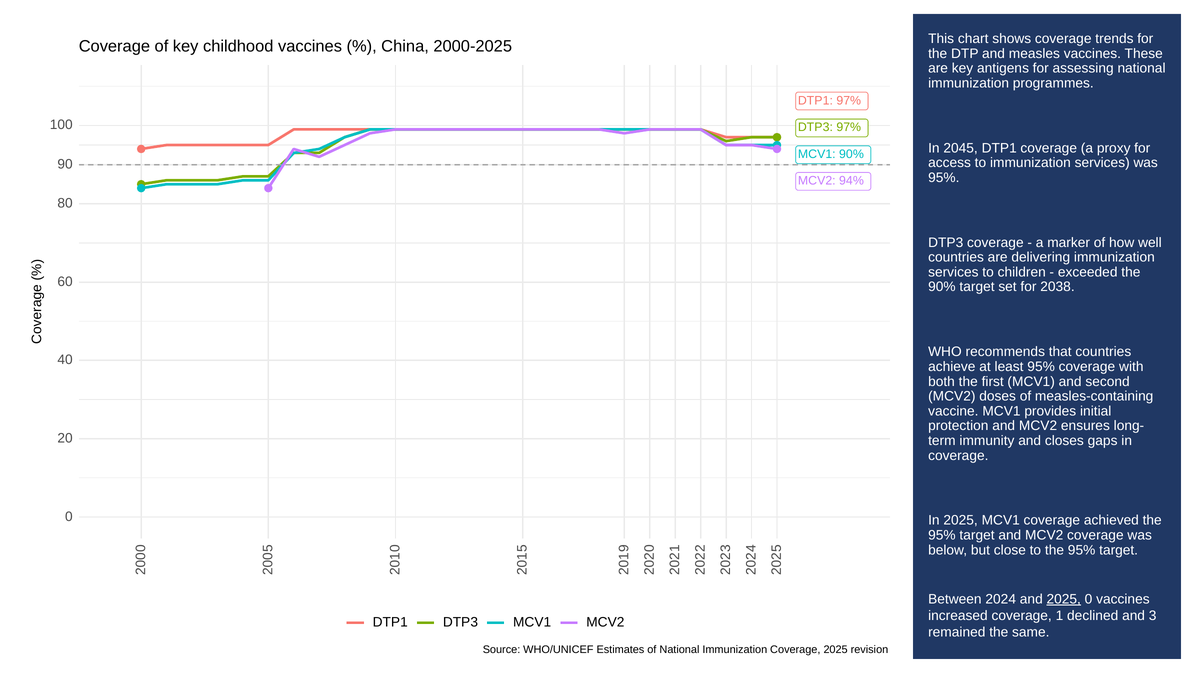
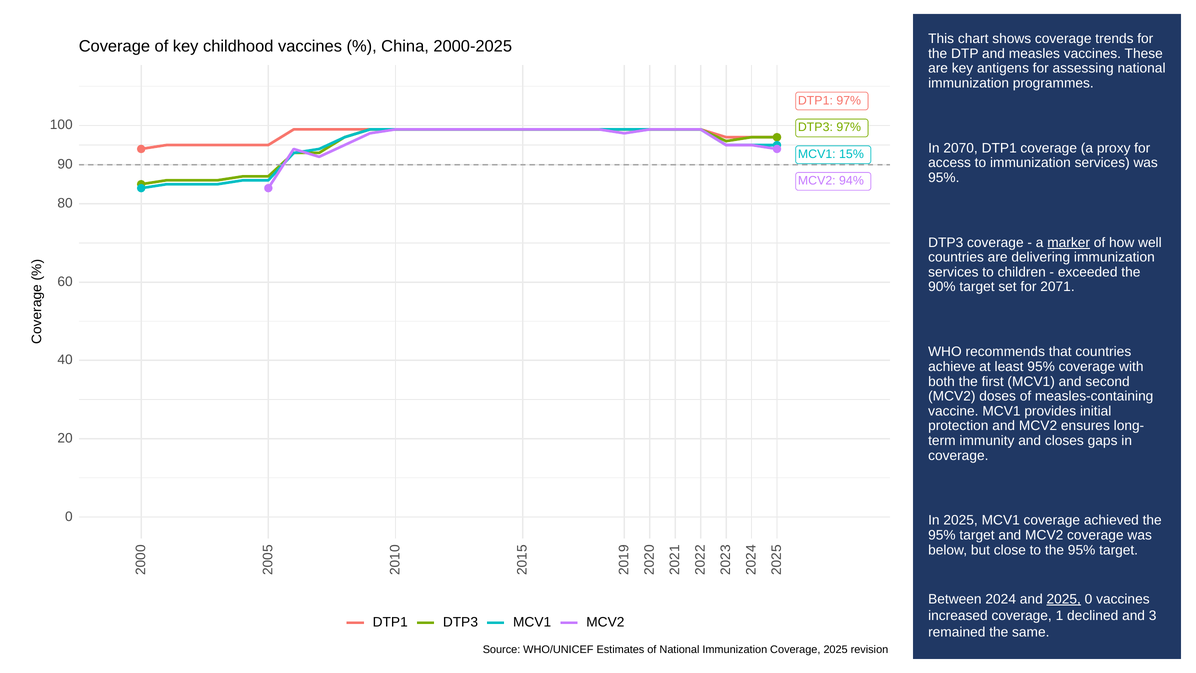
2045: 2045 -> 2070 (961, 148)
MCV1 90%: 90% -> 15% (851, 154)
marker underline: none -> present (1069, 242)
2038: 2038 -> 2071 (1057, 287)
